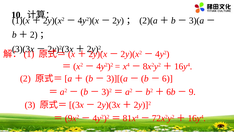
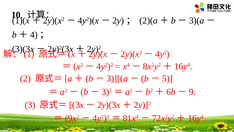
2: 2 -> 4 (34, 35)
6: 6 -> 5 (167, 78)
